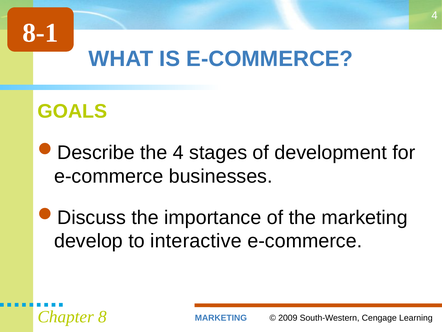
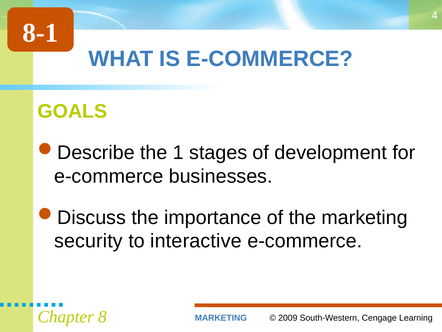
the 4: 4 -> 1 (178, 152)
develop: develop -> security (88, 241)
